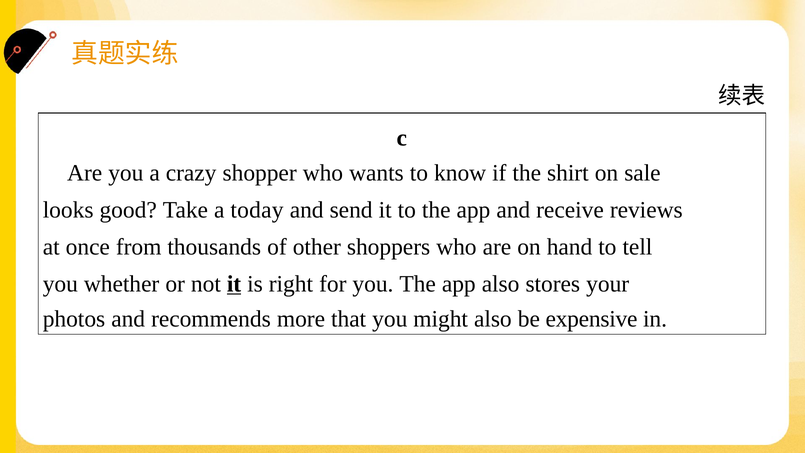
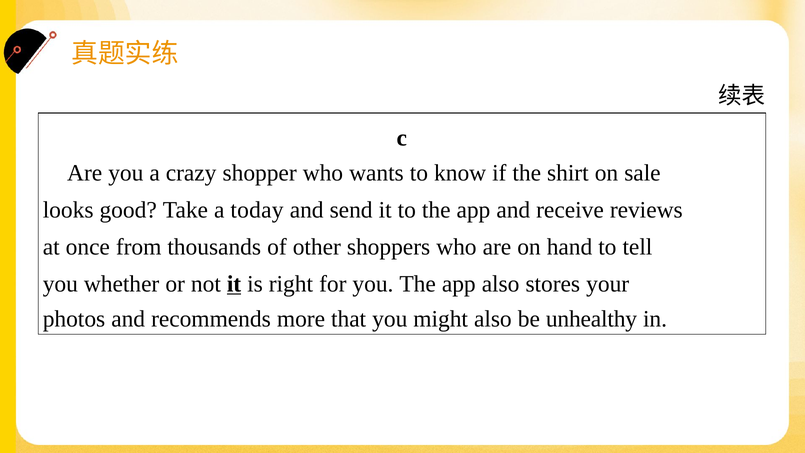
expensive: expensive -> unhealthy (591, 319)
